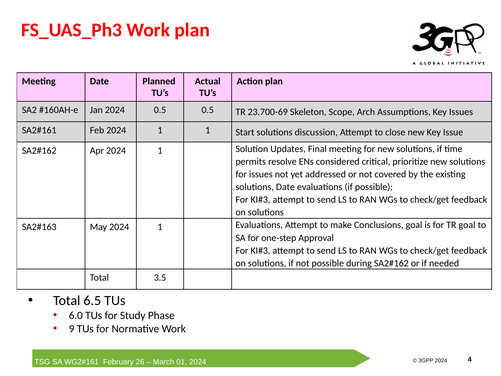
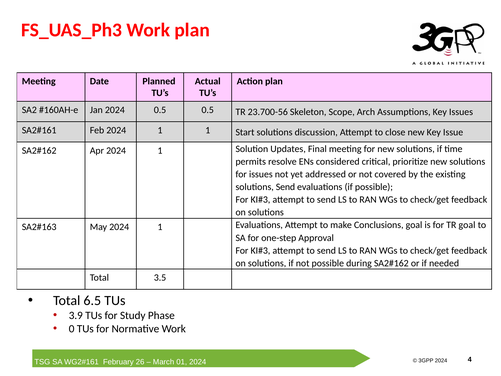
23.700-69: 23.700-69 -> 23.700-56 (268, 112)
Date: Date -> Send (285, 187)
6.0: 6.0 -> 3.9 (76, 315)
9: 9 -> 0 (72, 329)
